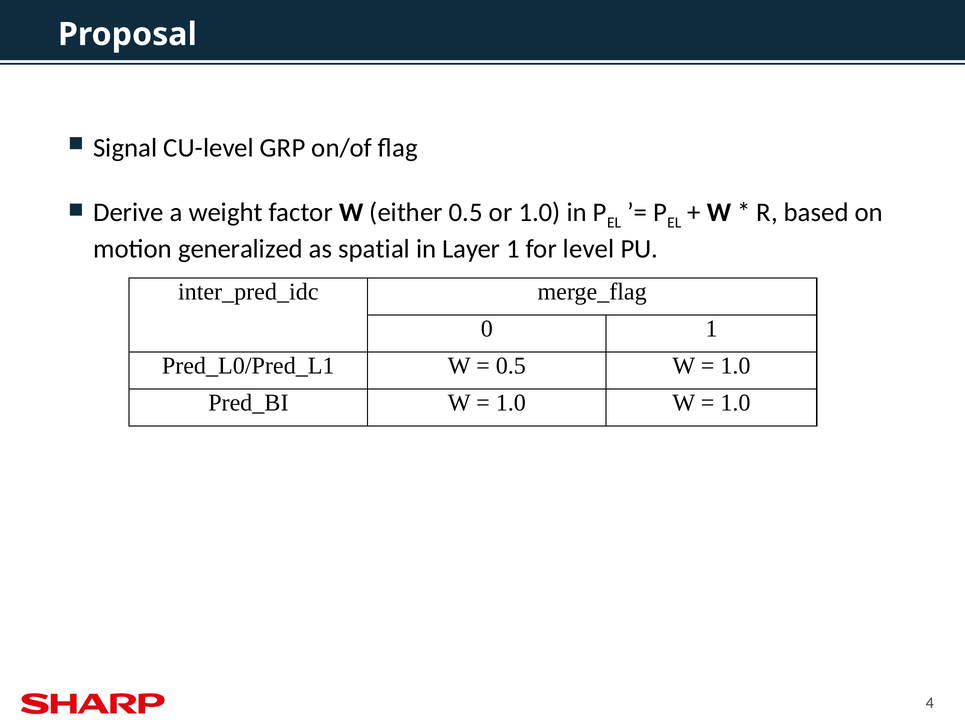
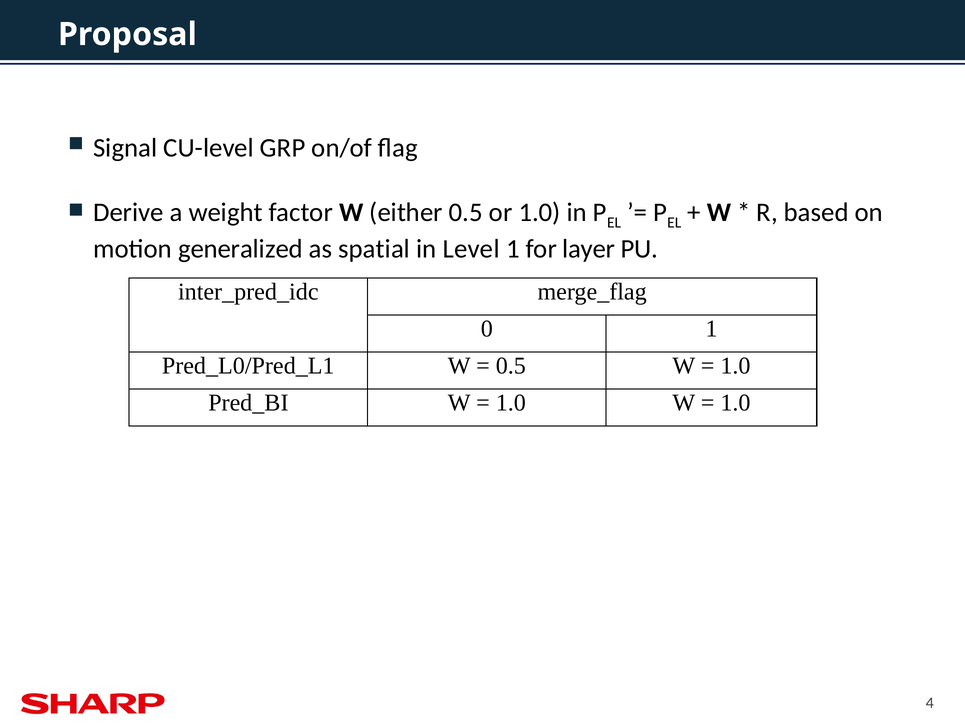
Layer: Layer -> Level (471, 249)
level: level -> layer (589, 249)
